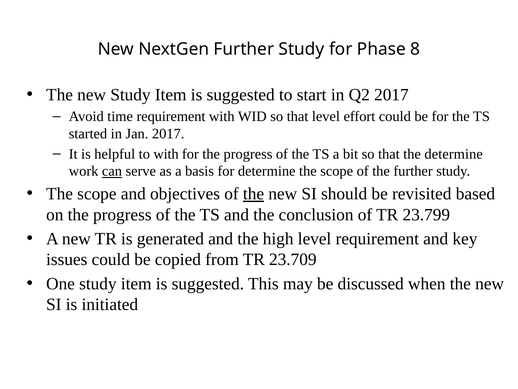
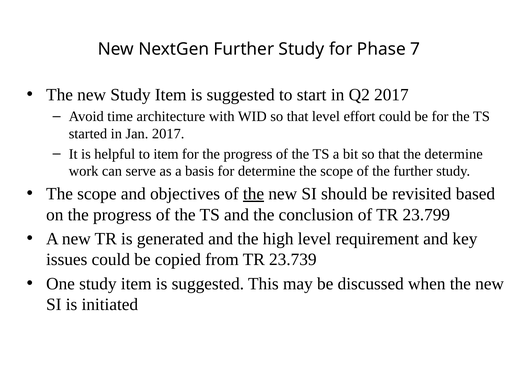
8: 8 -> 7 (415, 49)
time requirement: requirement -> architecture (171, 116)
to with: with -> item (166, 154)
can underline: present -> none (112, 171)
23.709: 23.709 -> 23.739 (293, 259)
